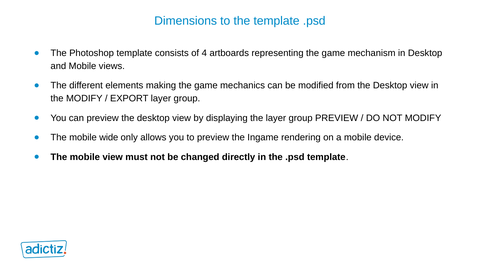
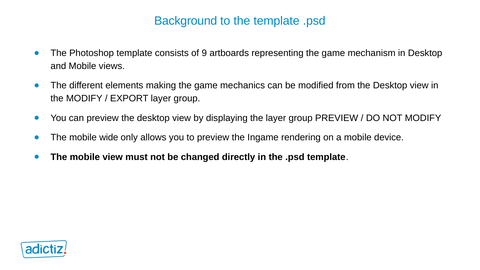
Dimensions: Dimensions -> Background (186, 21)
4: 4 -> 9 (204, 53)
